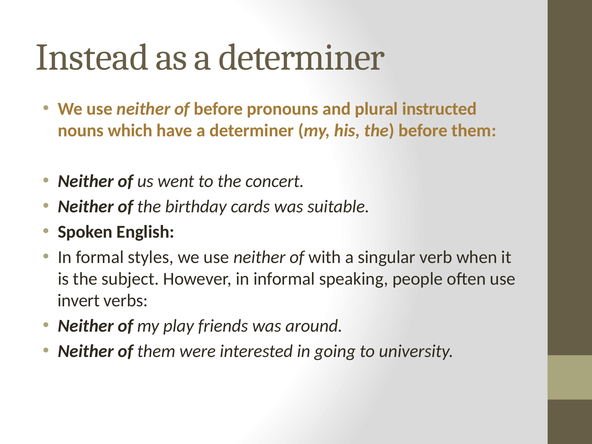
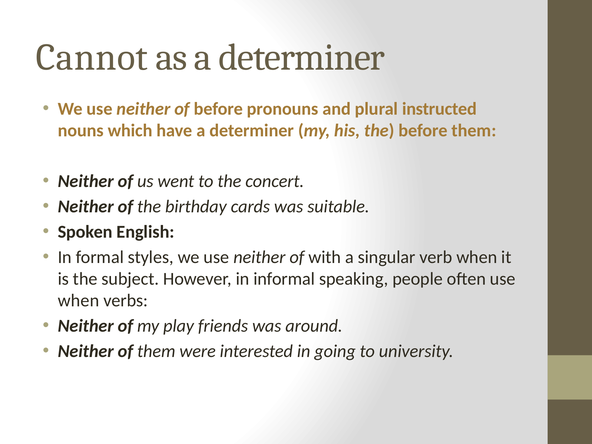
Instead: Instead -> Cannot (92, 57)
invert: invert -> when (78, 300)
